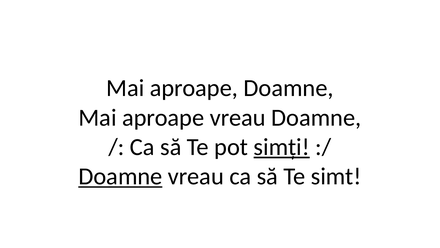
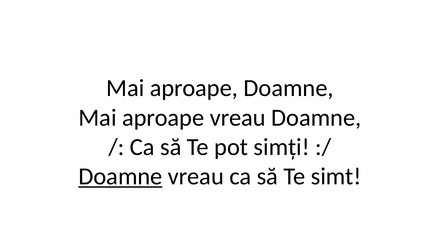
simți underline: present -> none (282, 147)
